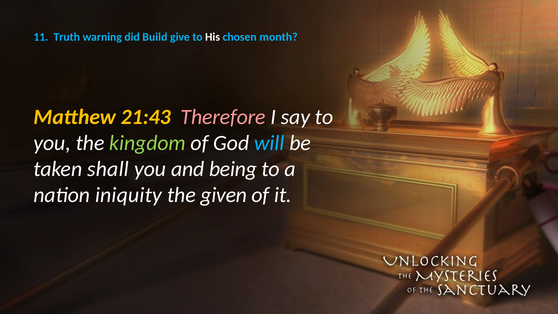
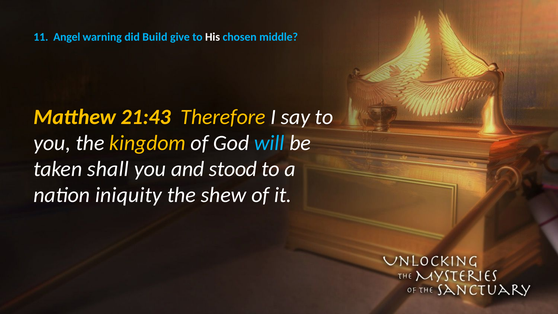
Truth: Truth -> Angel (67, 37)
month: month -> middle (279, 37)
Therefore colour: pink -> yellow (223, 117)
kingdom colour: light green -> yellow (148, 143)
being: being -> stood (233, 169)
given: given -> shew (224, 195)
